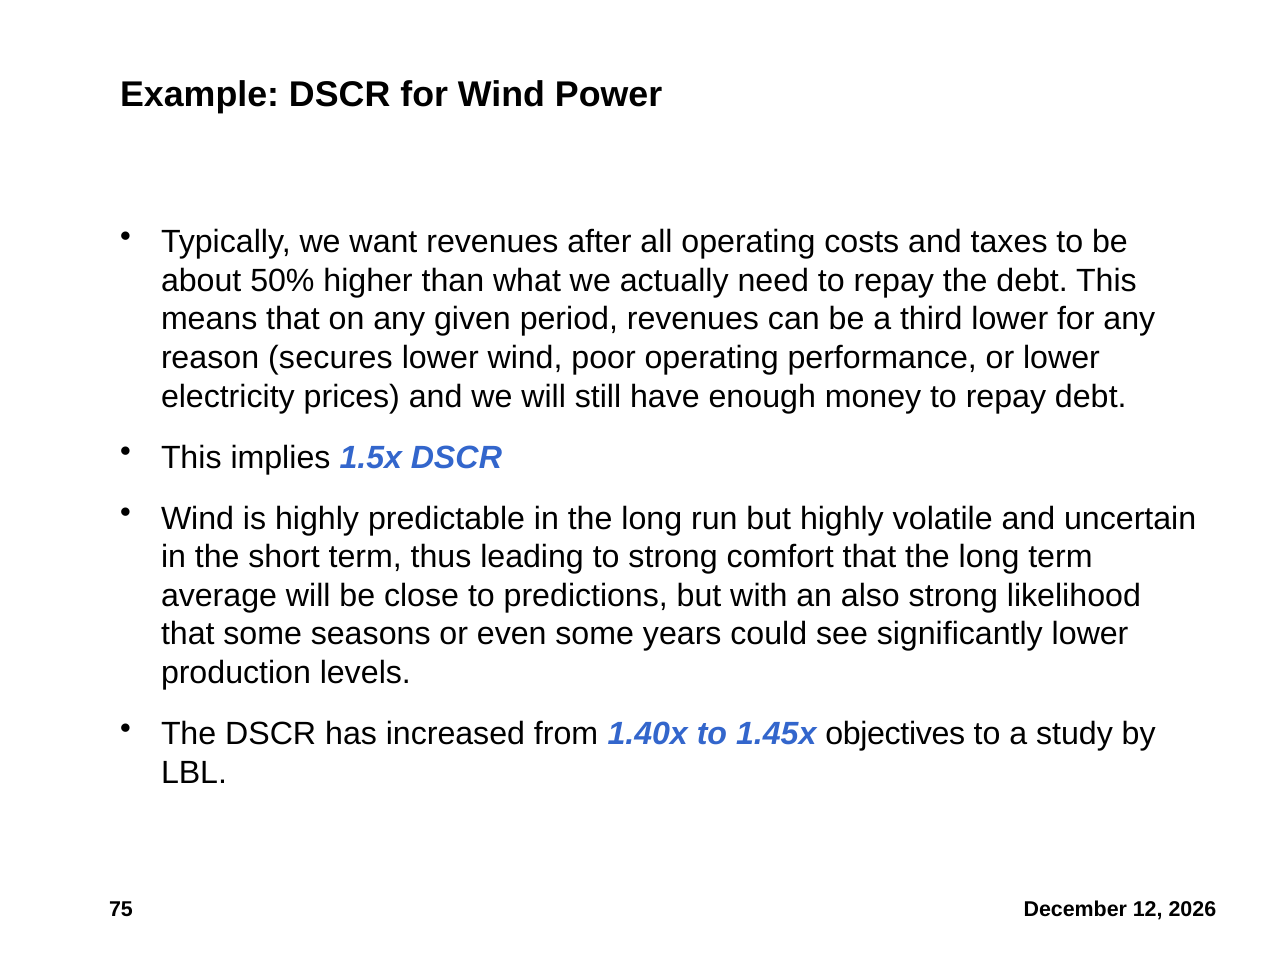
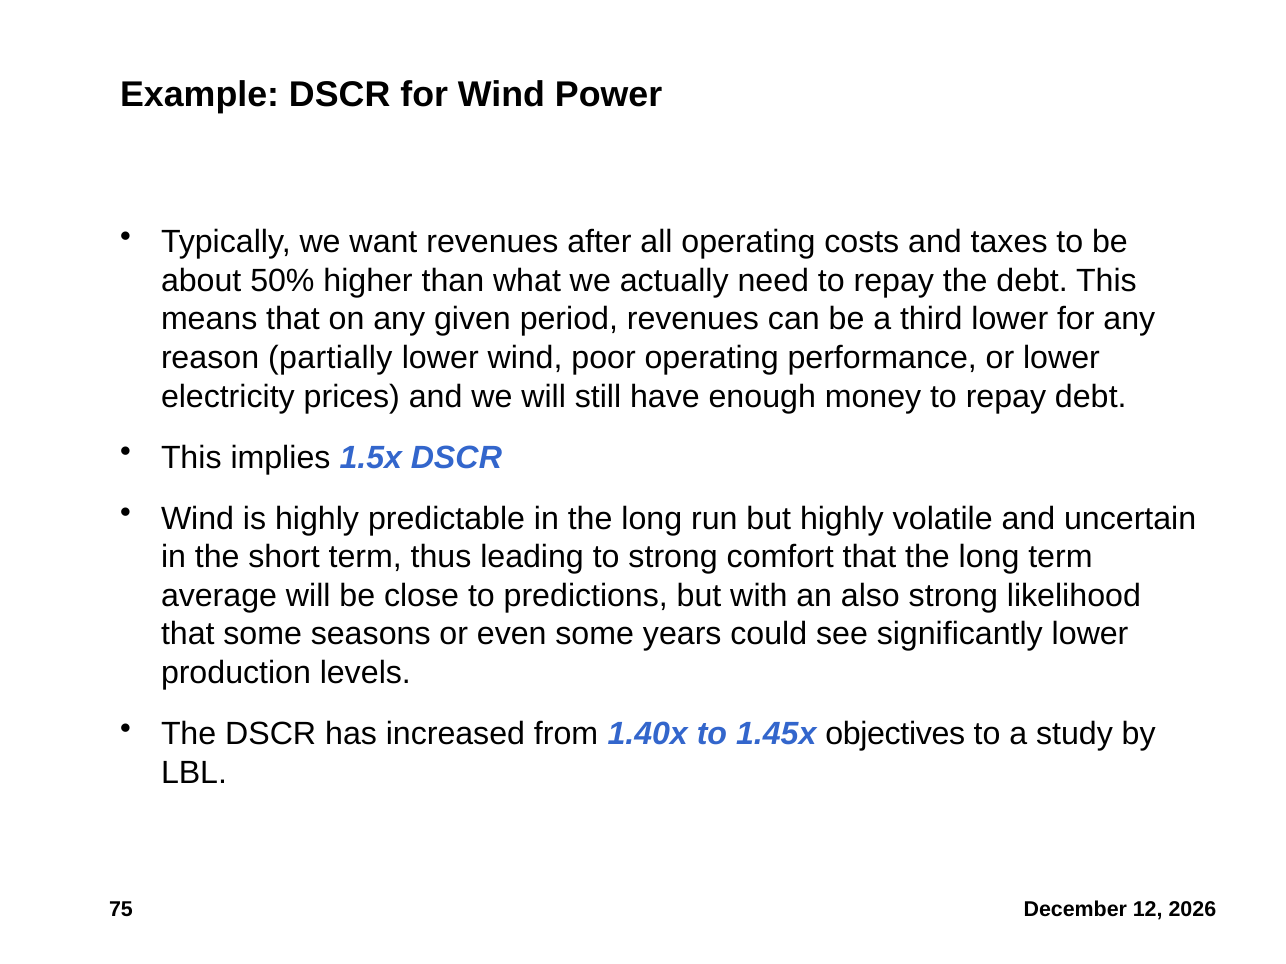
secures: secures -> partially (330, 358)
